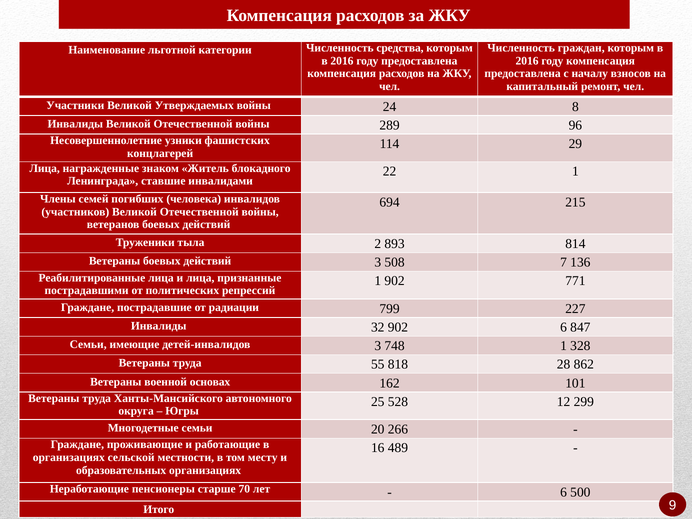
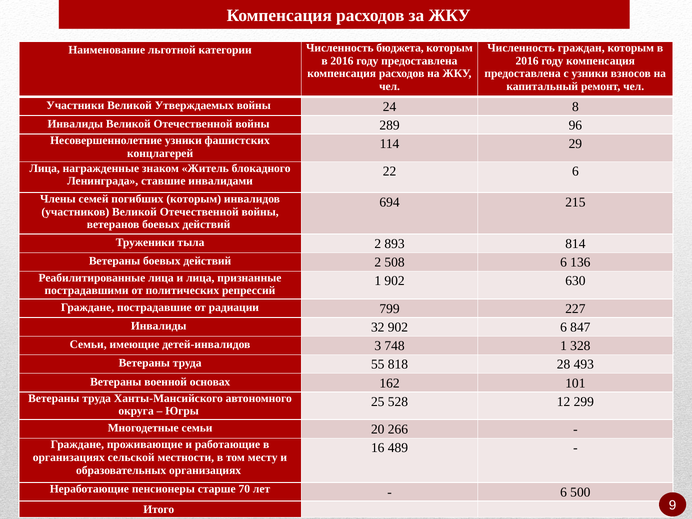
средства: средства -> бюджета (400, 48)
с началу: началу -> узники (590, 74)
22 1: 1 -> 6 (575, 172)
погибших человека: человека -> которым (194, 199)
действий 3: 3 -> 2 (378, 262)
508 7: 7 -> 6 (564, 262)
771: 771 -> 630 (575, 281)
862: 862 -> 493 (584, 364)
